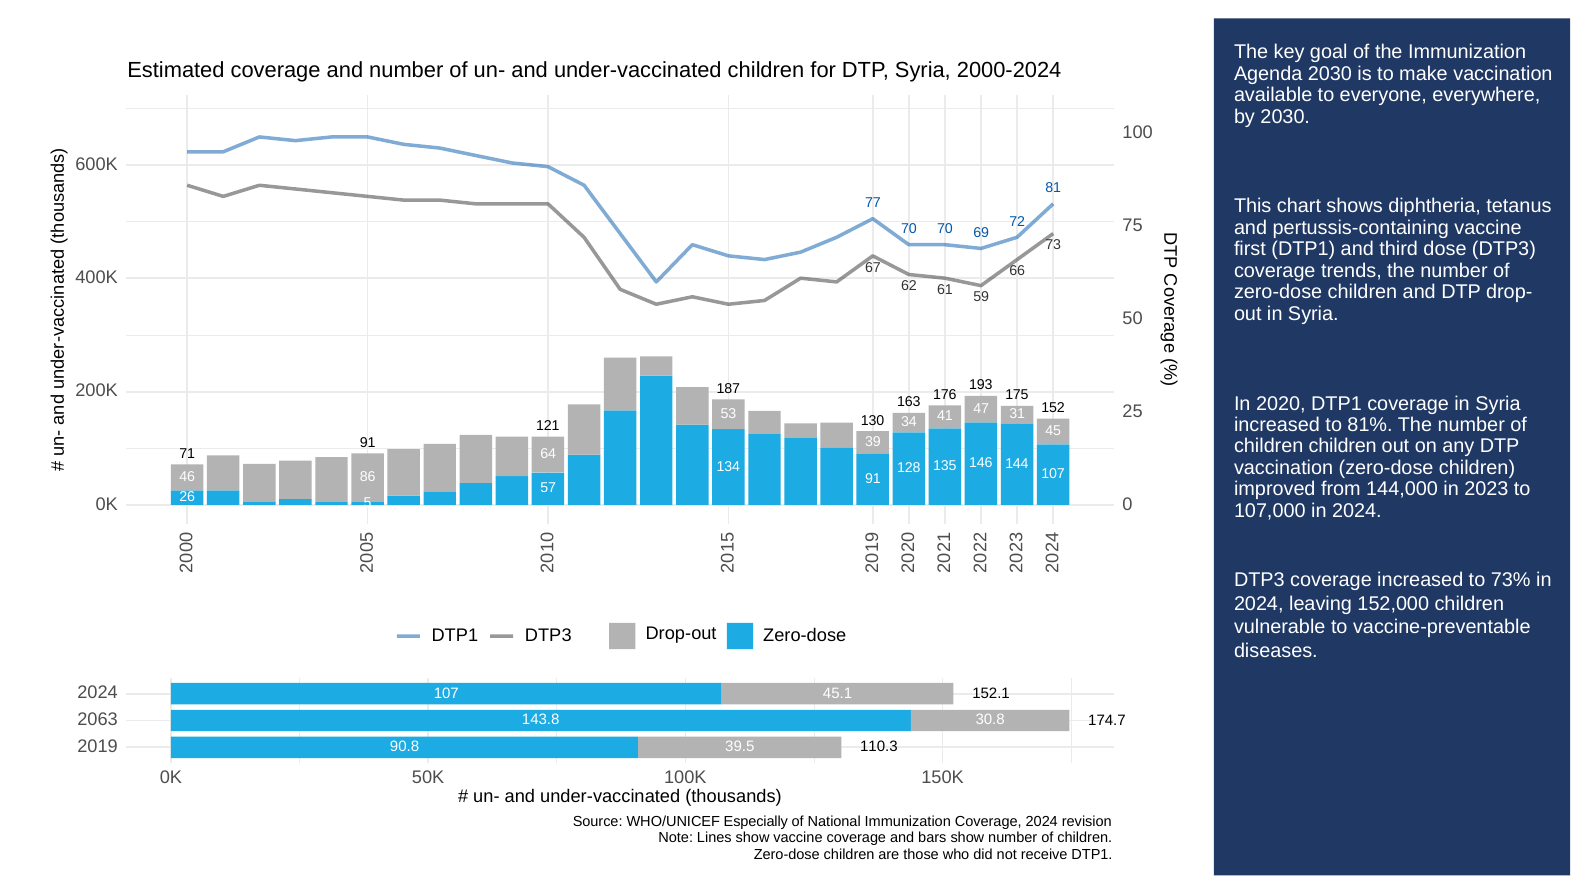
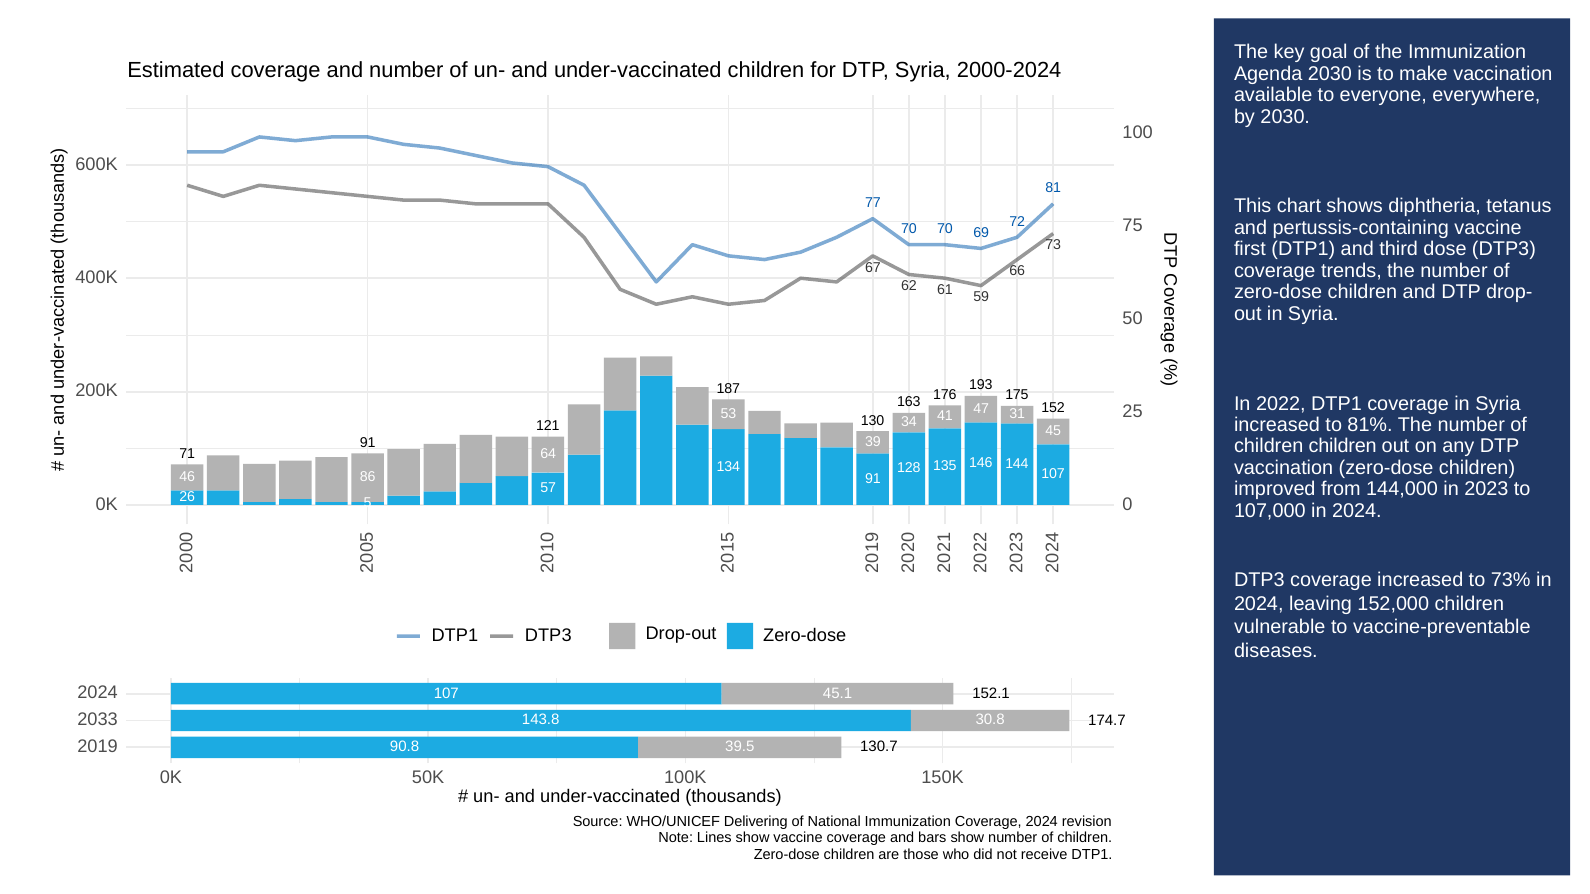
2020: 2020 -> 2022 (1281, 404)
2063: 2063 -> 2033 (98, 720)
110.3: 110.3 -> 130.7 (879, 747)
Especially: Especially -> Delivering (756, 822)
